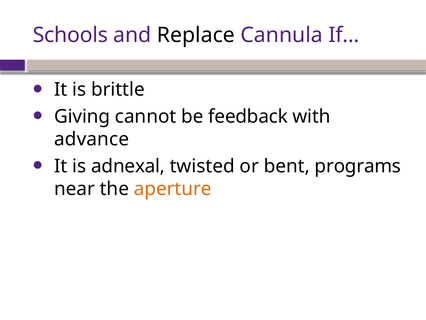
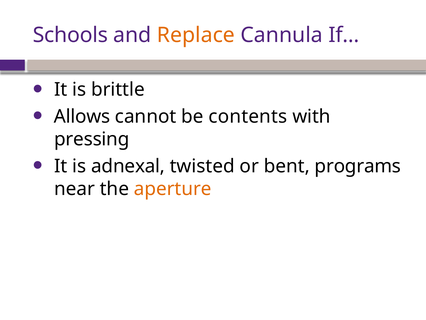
Replace colour: black -> orange (196, 35)
Giving: Giving -> Allows (82, 116)
feedback: feedback -> contents (248, 116)
advance: advance -> pressing (92, 139)
